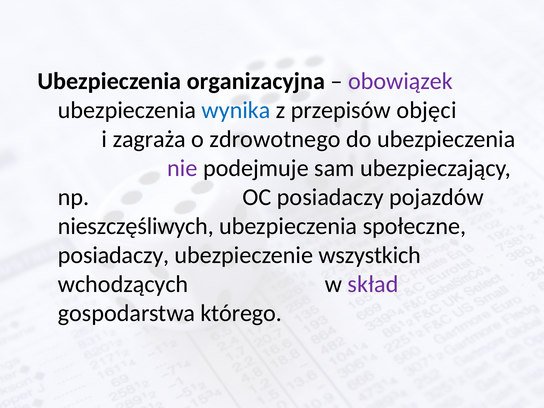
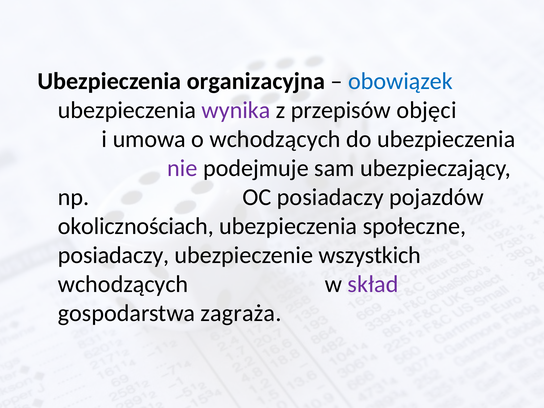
obowiązek colour: purple -> blue (400, 81)
wynika colour: blue -> purple (236, 110)
zagraża: zagraża -> umowa (149, 139)
o zdrowotnego: zdrowotnego -> wchodzących (275, 139)
nieszczęśliwych: nieszczęśliwych -> okolicznościach (136, 226)
którego: którego -> zagraża (241, 313)
